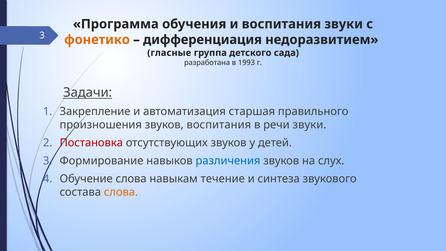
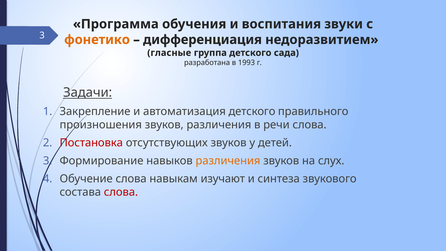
автоматизация старшая: старшая -> детского (252, 111)
звуков воспитания: воспитания -> различения (219, 125)
речи звуки: звуки -> слова (310, 125)
различения colour: blue -> orange (228, 161)
течение: течение -> изучают (223, 179)
слова colour: orange -> red (121, 192)
